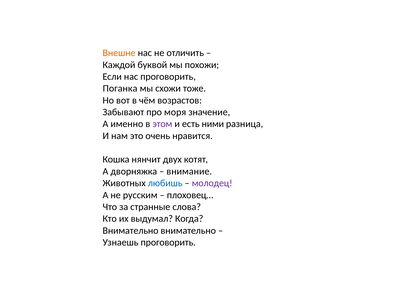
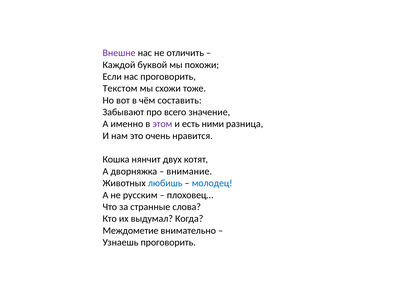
Внешне colour: orange -> purple (119, 53)
Поганка: Поганка -> Текстом (120, 89)
возрастов: возрастов -> составить (180, 100)
моря: моря -> всего (175, 112)
молодец colour: purple -> blue (212, 183)
Внимательно: Внимательно -> Междометие (131, 231)
